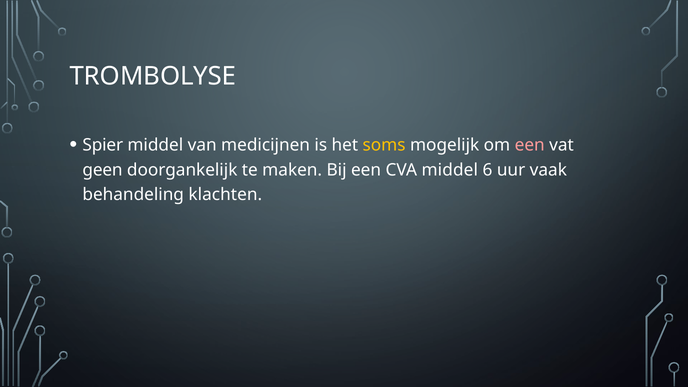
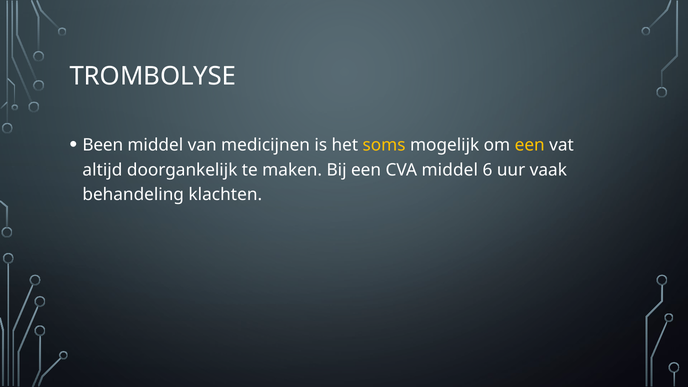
Spier: Spier -> Been (103, 145)
een colour: pink -> yellow (530, 145)
geen: geen -> altijd (102, 170)
